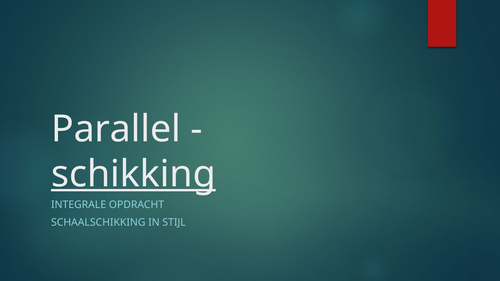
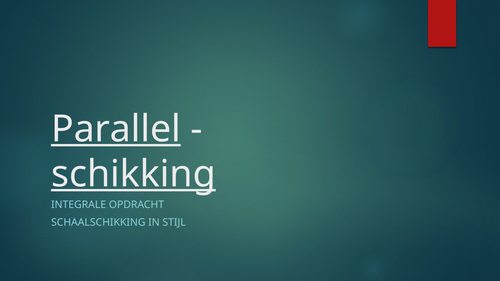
Parallel underline: none -> present (116, 129)
